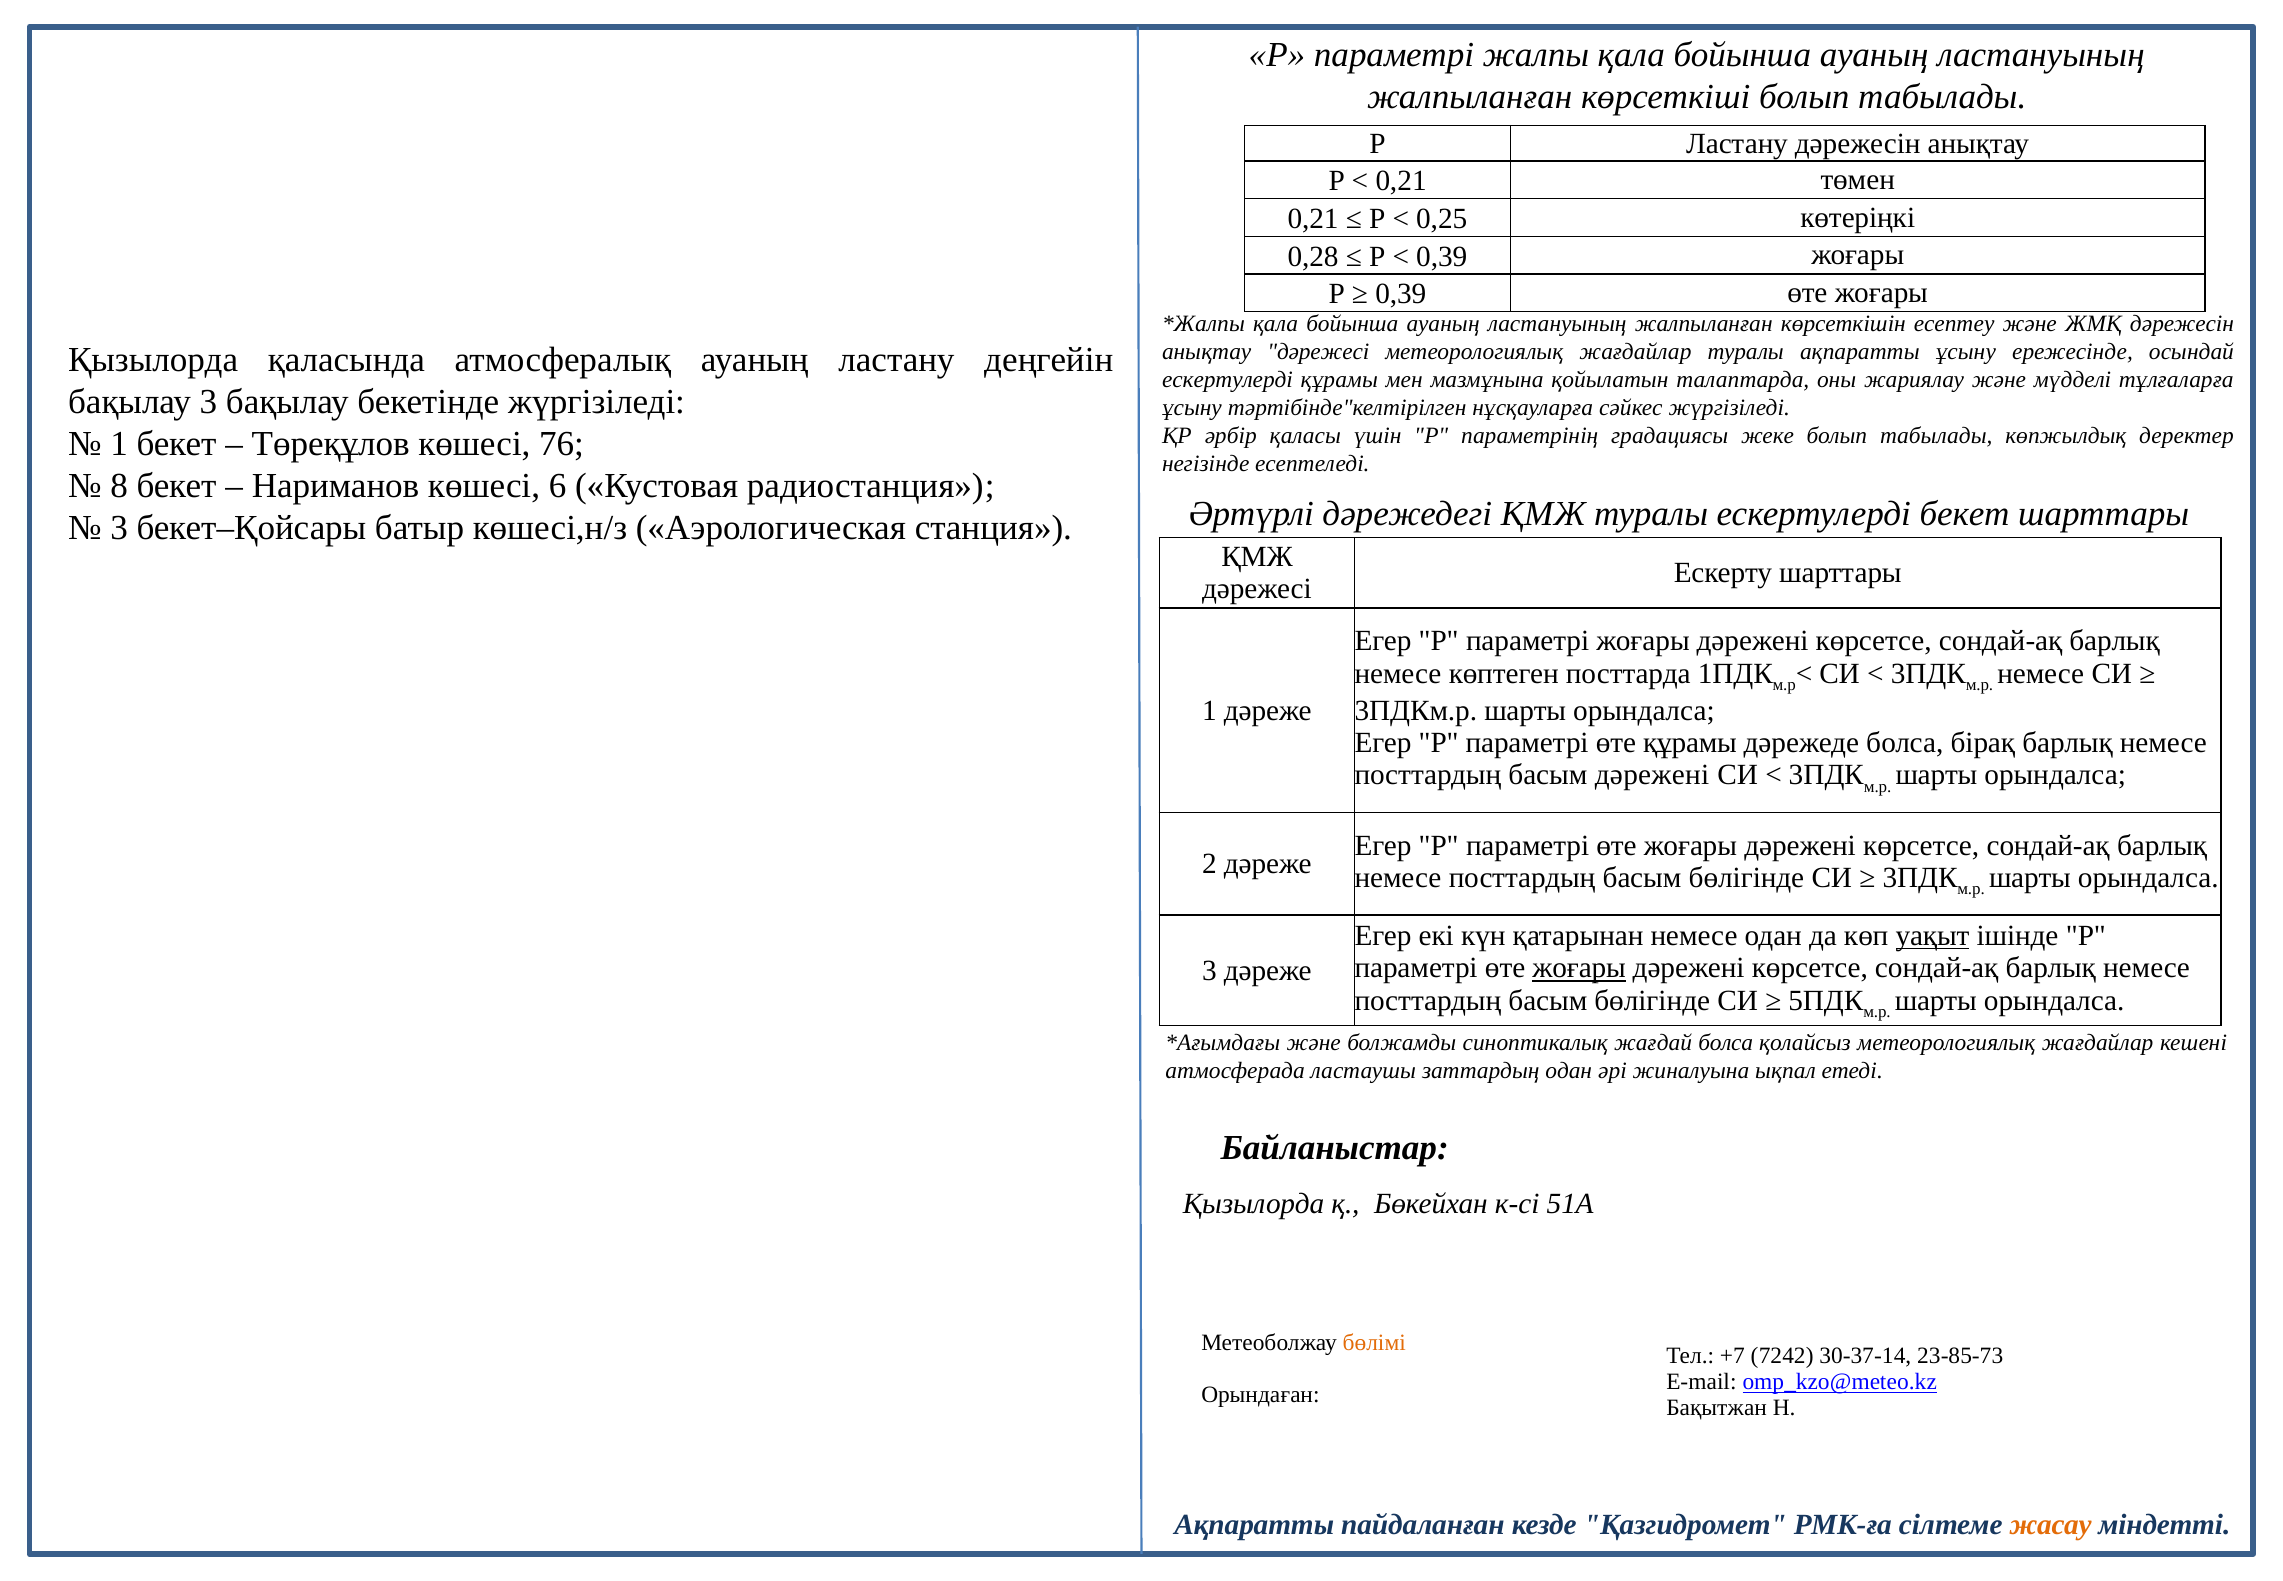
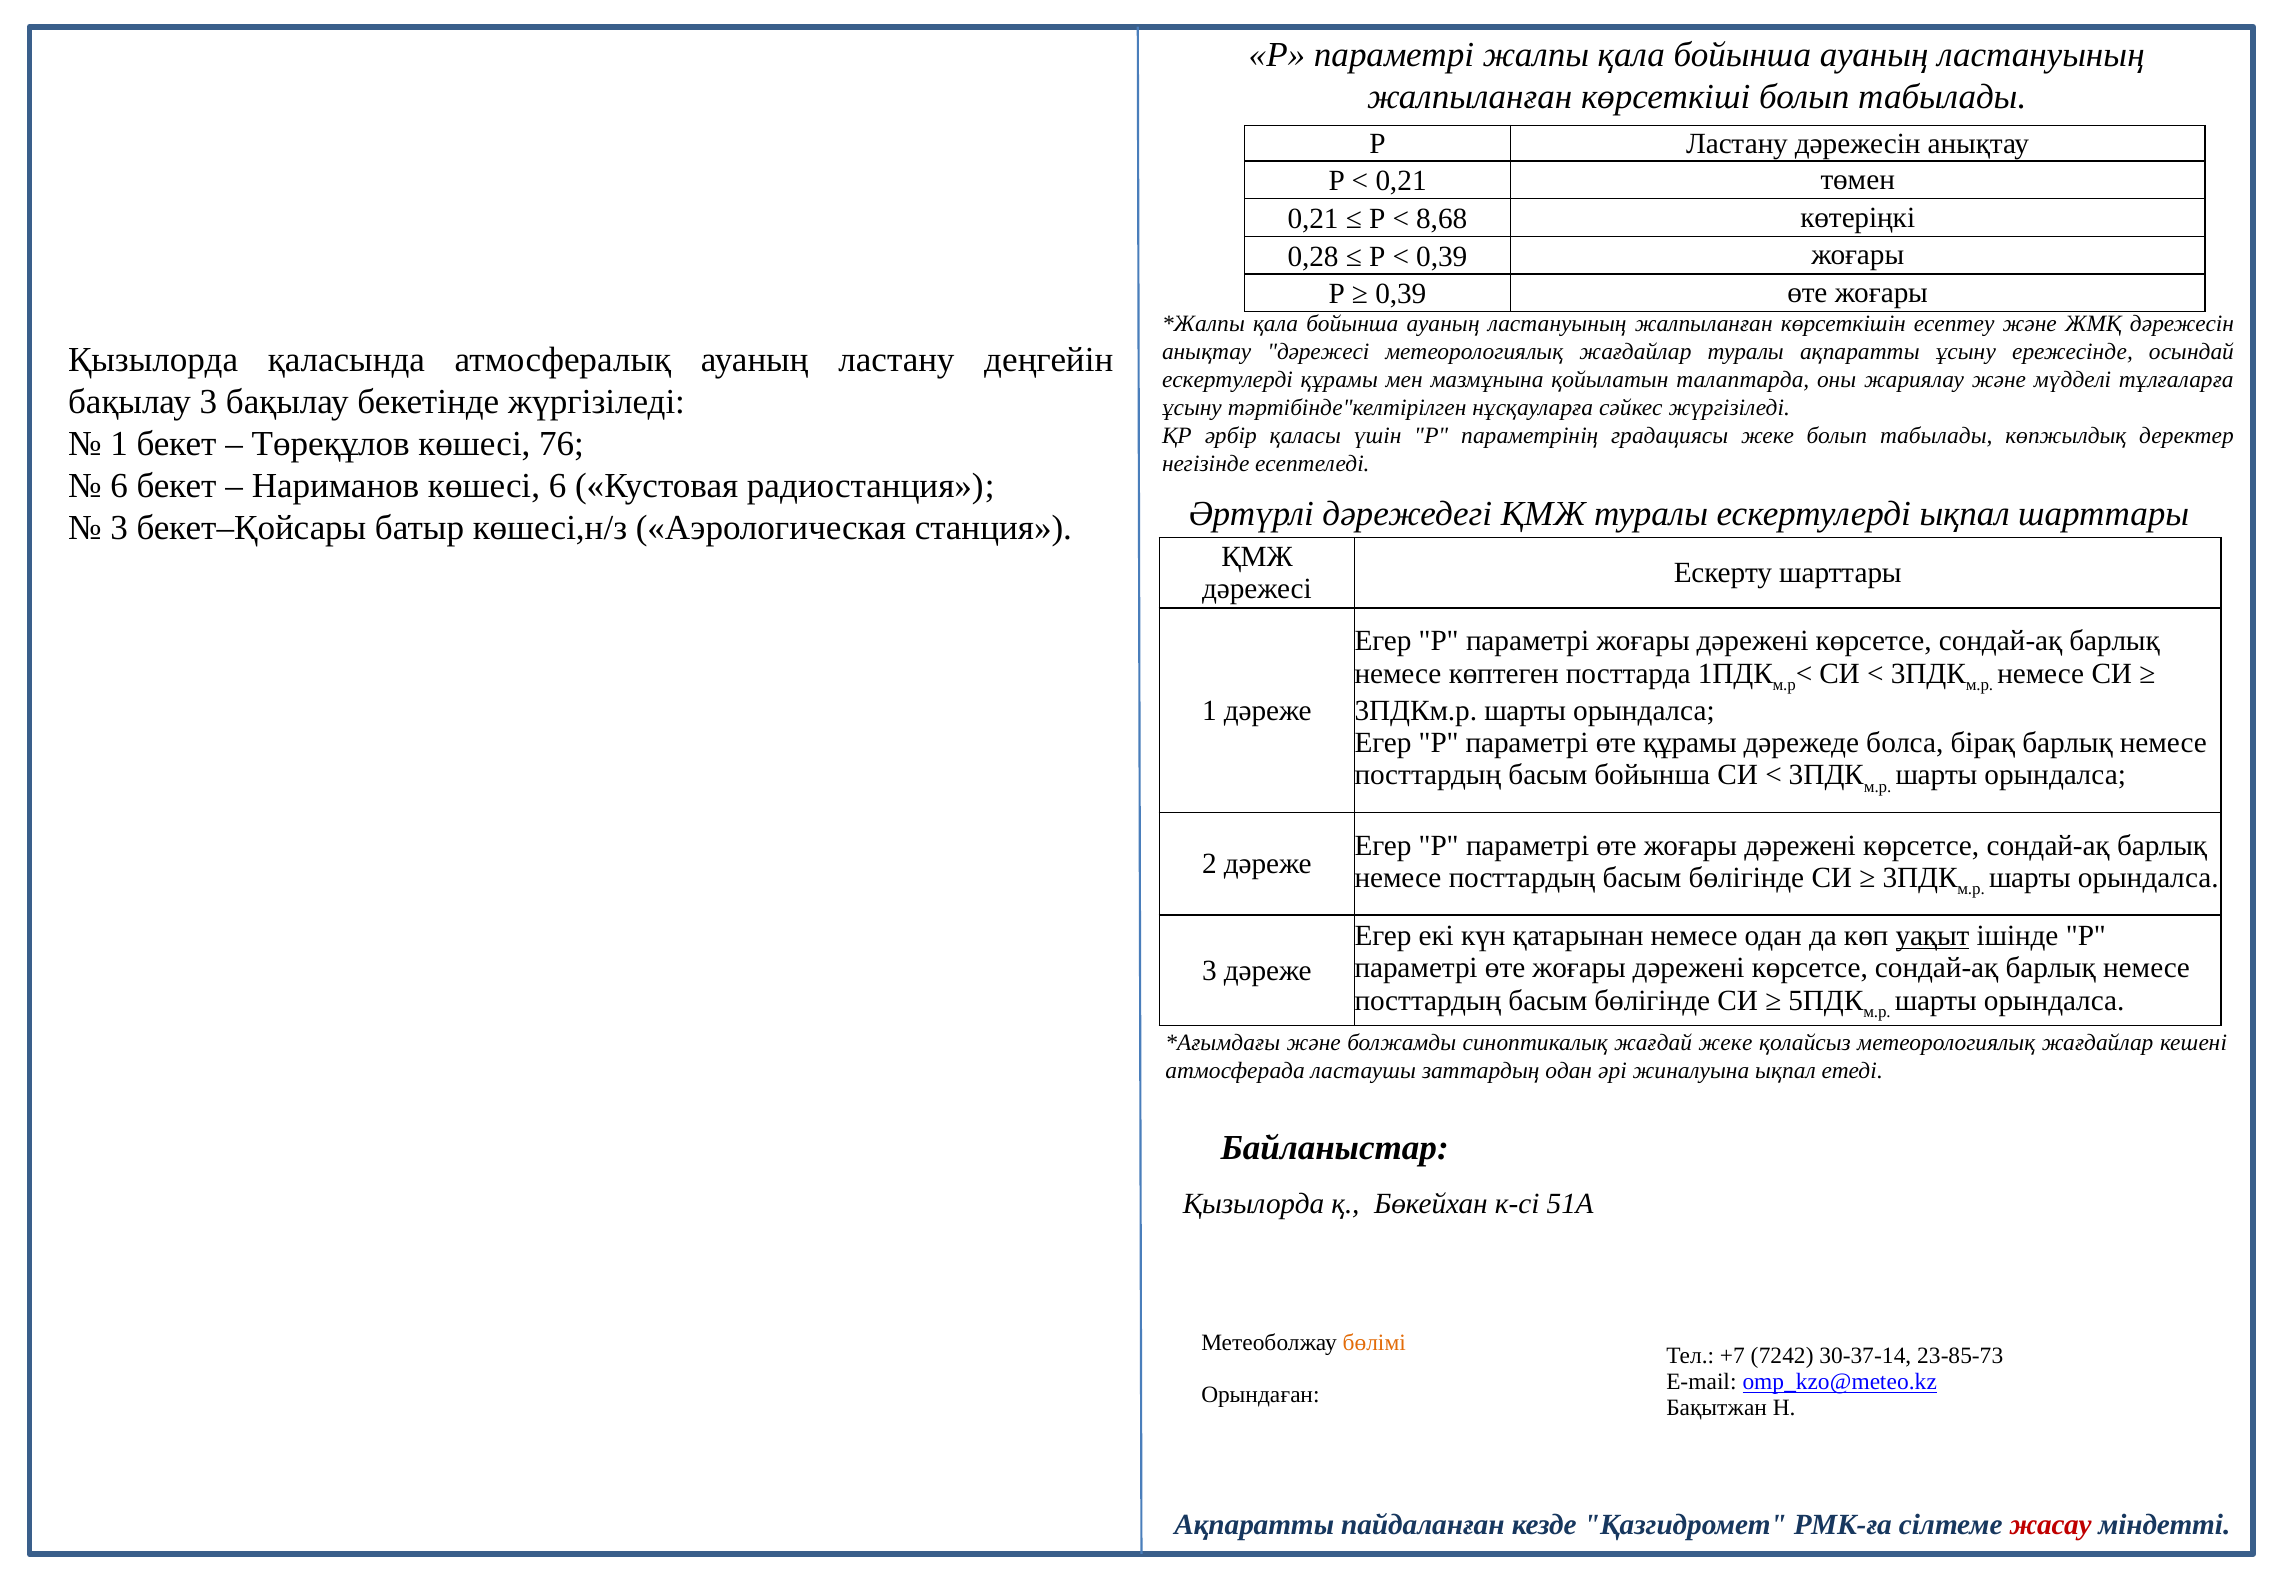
0,25: 0,25 -> 8,68 (1442, 219)
8: 8 -> 6 (119, 486)
ескертулерді бекет: бекет -> ықпал (1965, 514)
басым дәрежені: дәрежені -> бойынша (1652, 775)
жоғары underline: present -> none (1579, 968)
жағдай болса: болса -> жеке (1725, 1042)
жасау colour: orange -> red (2051, 1525)
